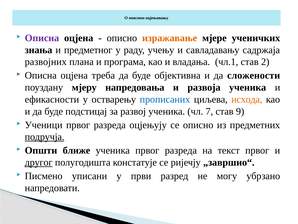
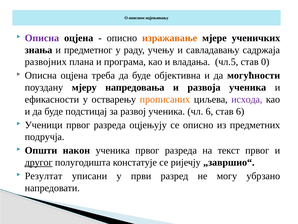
чл.1: чл.1 -> чл.5 (227, 62)
2: 2 -> 0 (265, 62)
сложености: сложености -> могућности (254, 75)
прописаних colour: blue -> orange (165, 99)
исхода colour: orange -> purple (247, 99)
чл 7: 7 -> 6 (209, 111)
став 9: 9 -> 6 (240, 111)
подручја underline: present -> none (45, 137)
ближе: ближе -> након (76, 150)
Писмено: Писмено -> Резултат (44, 176)
